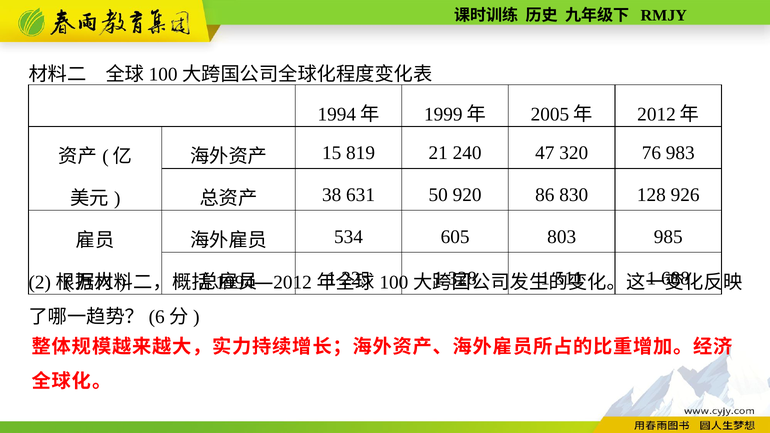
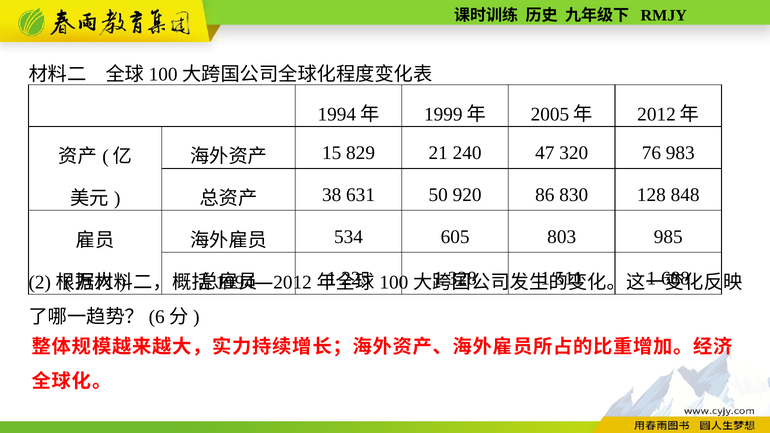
819: 819 -> 829 (361, 153)
926: 926 -> 848 (685, 195)
